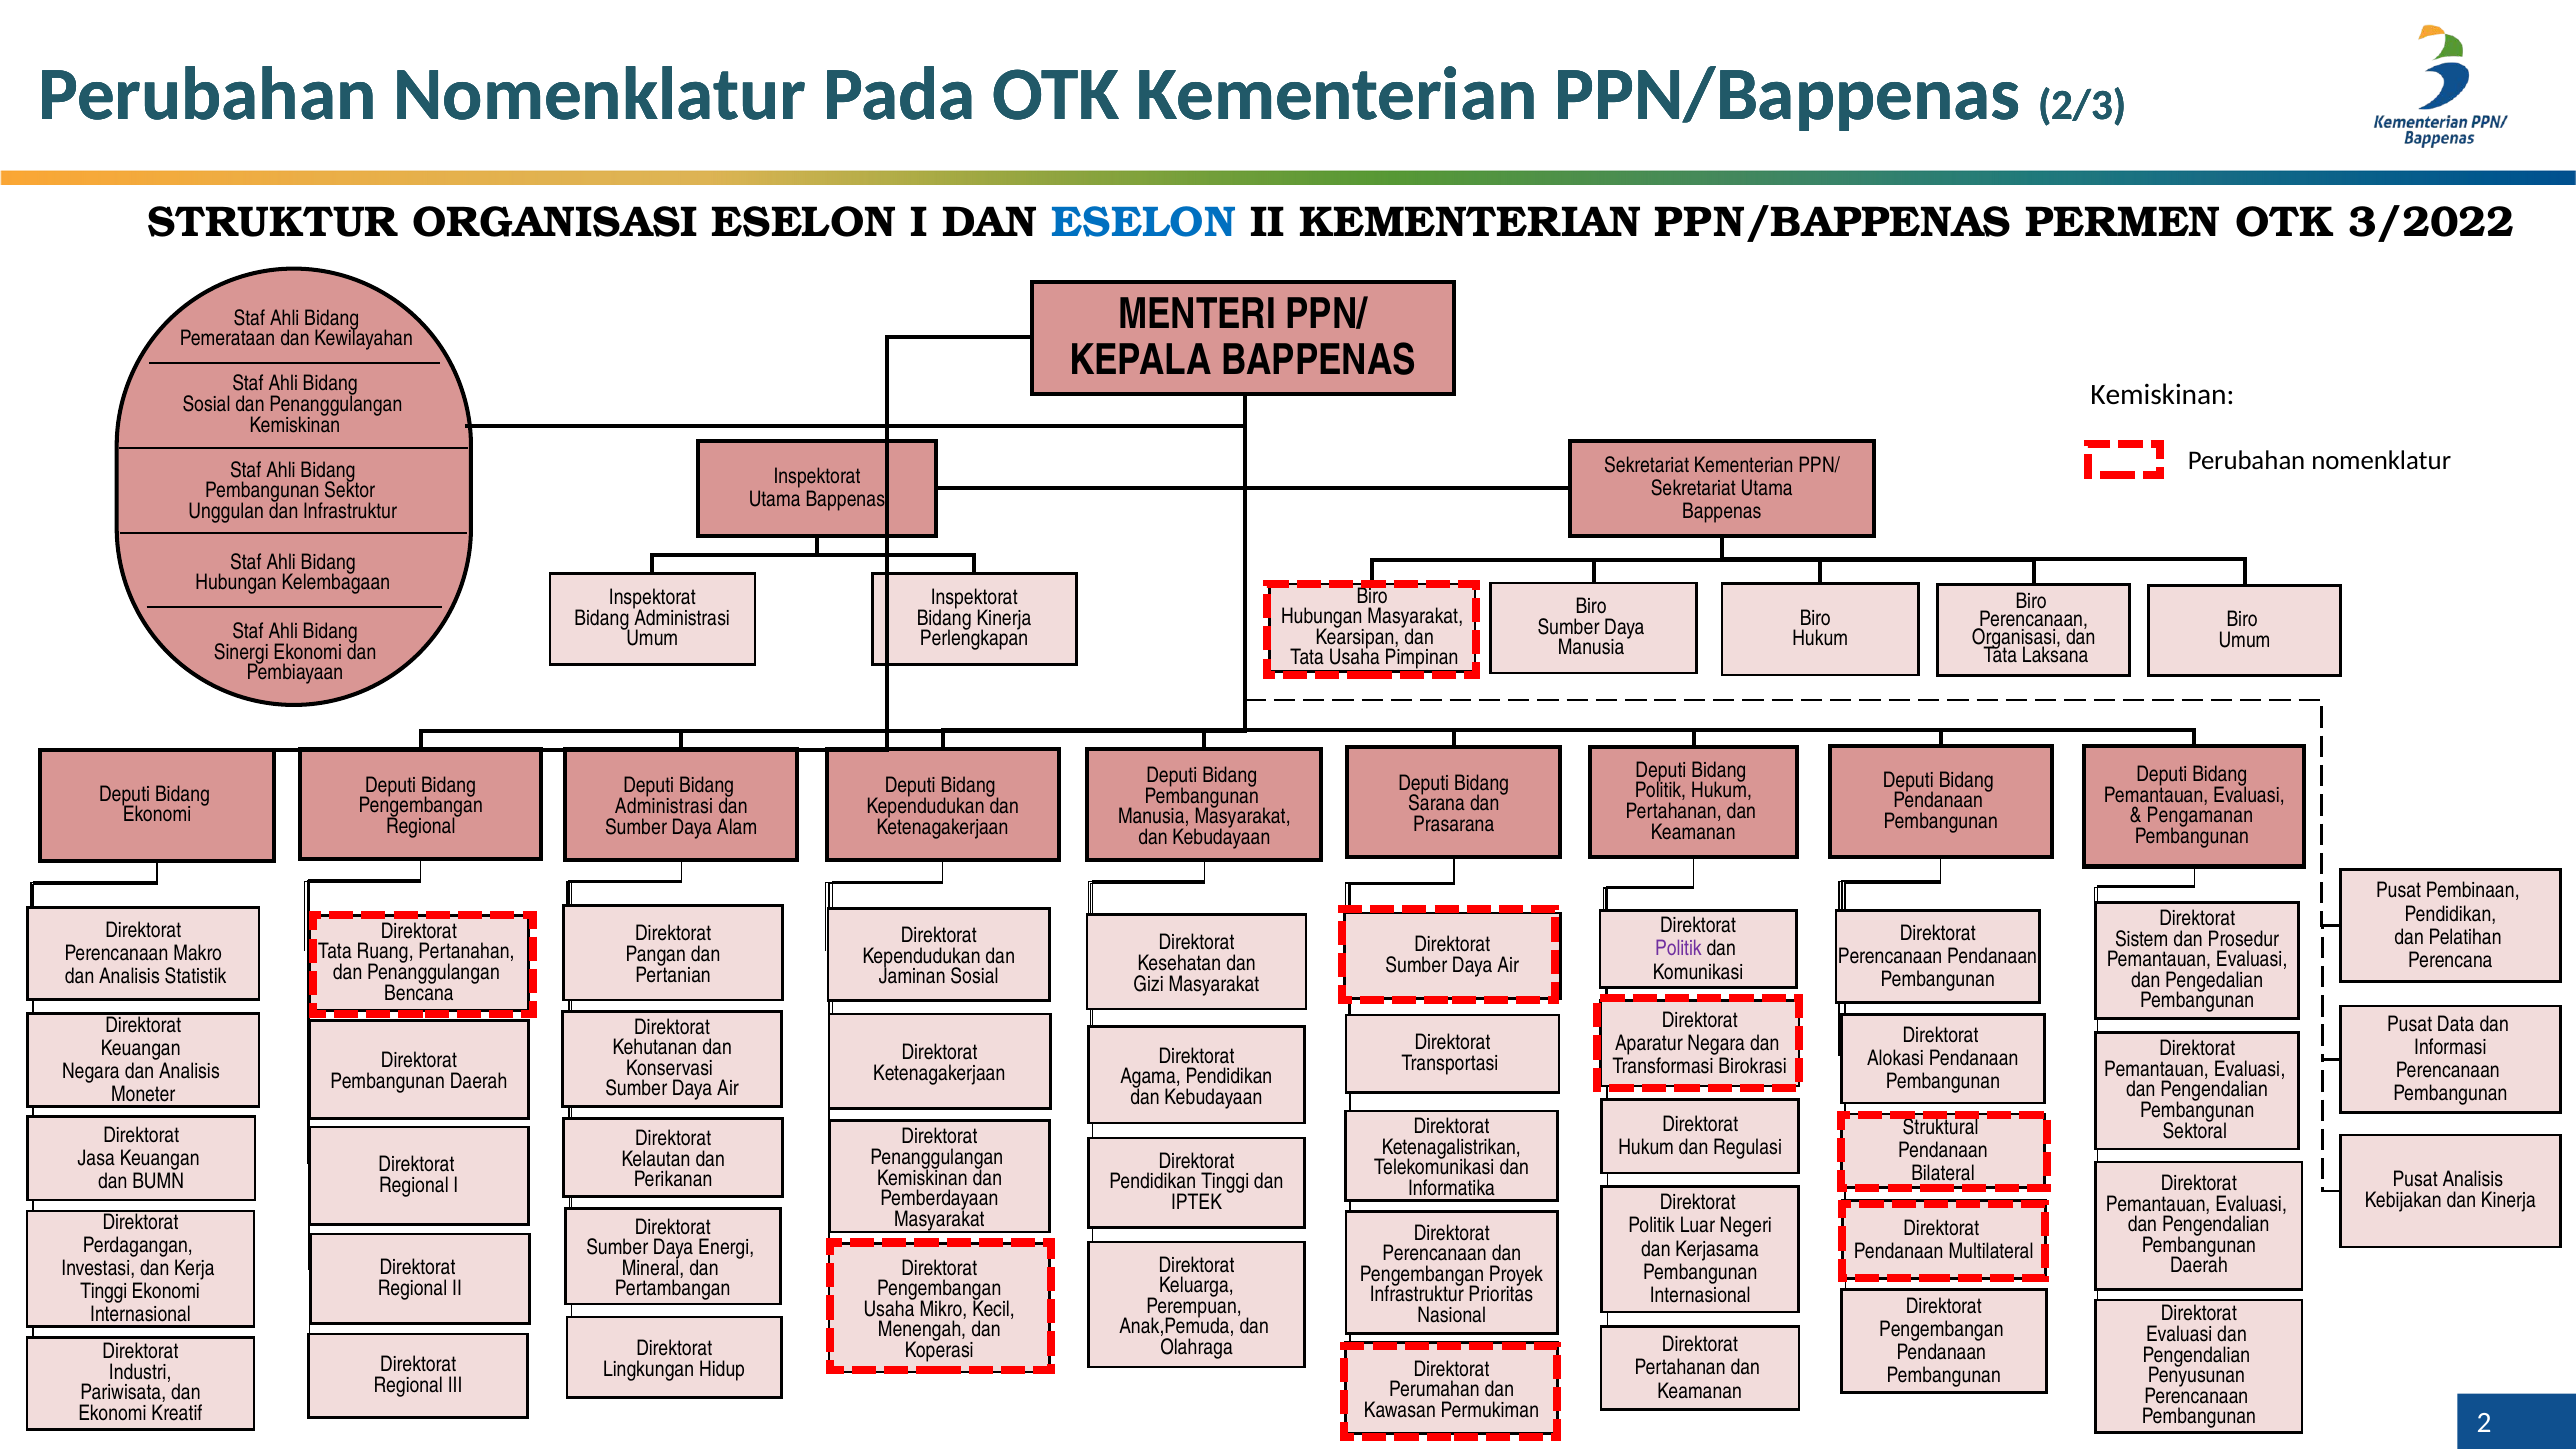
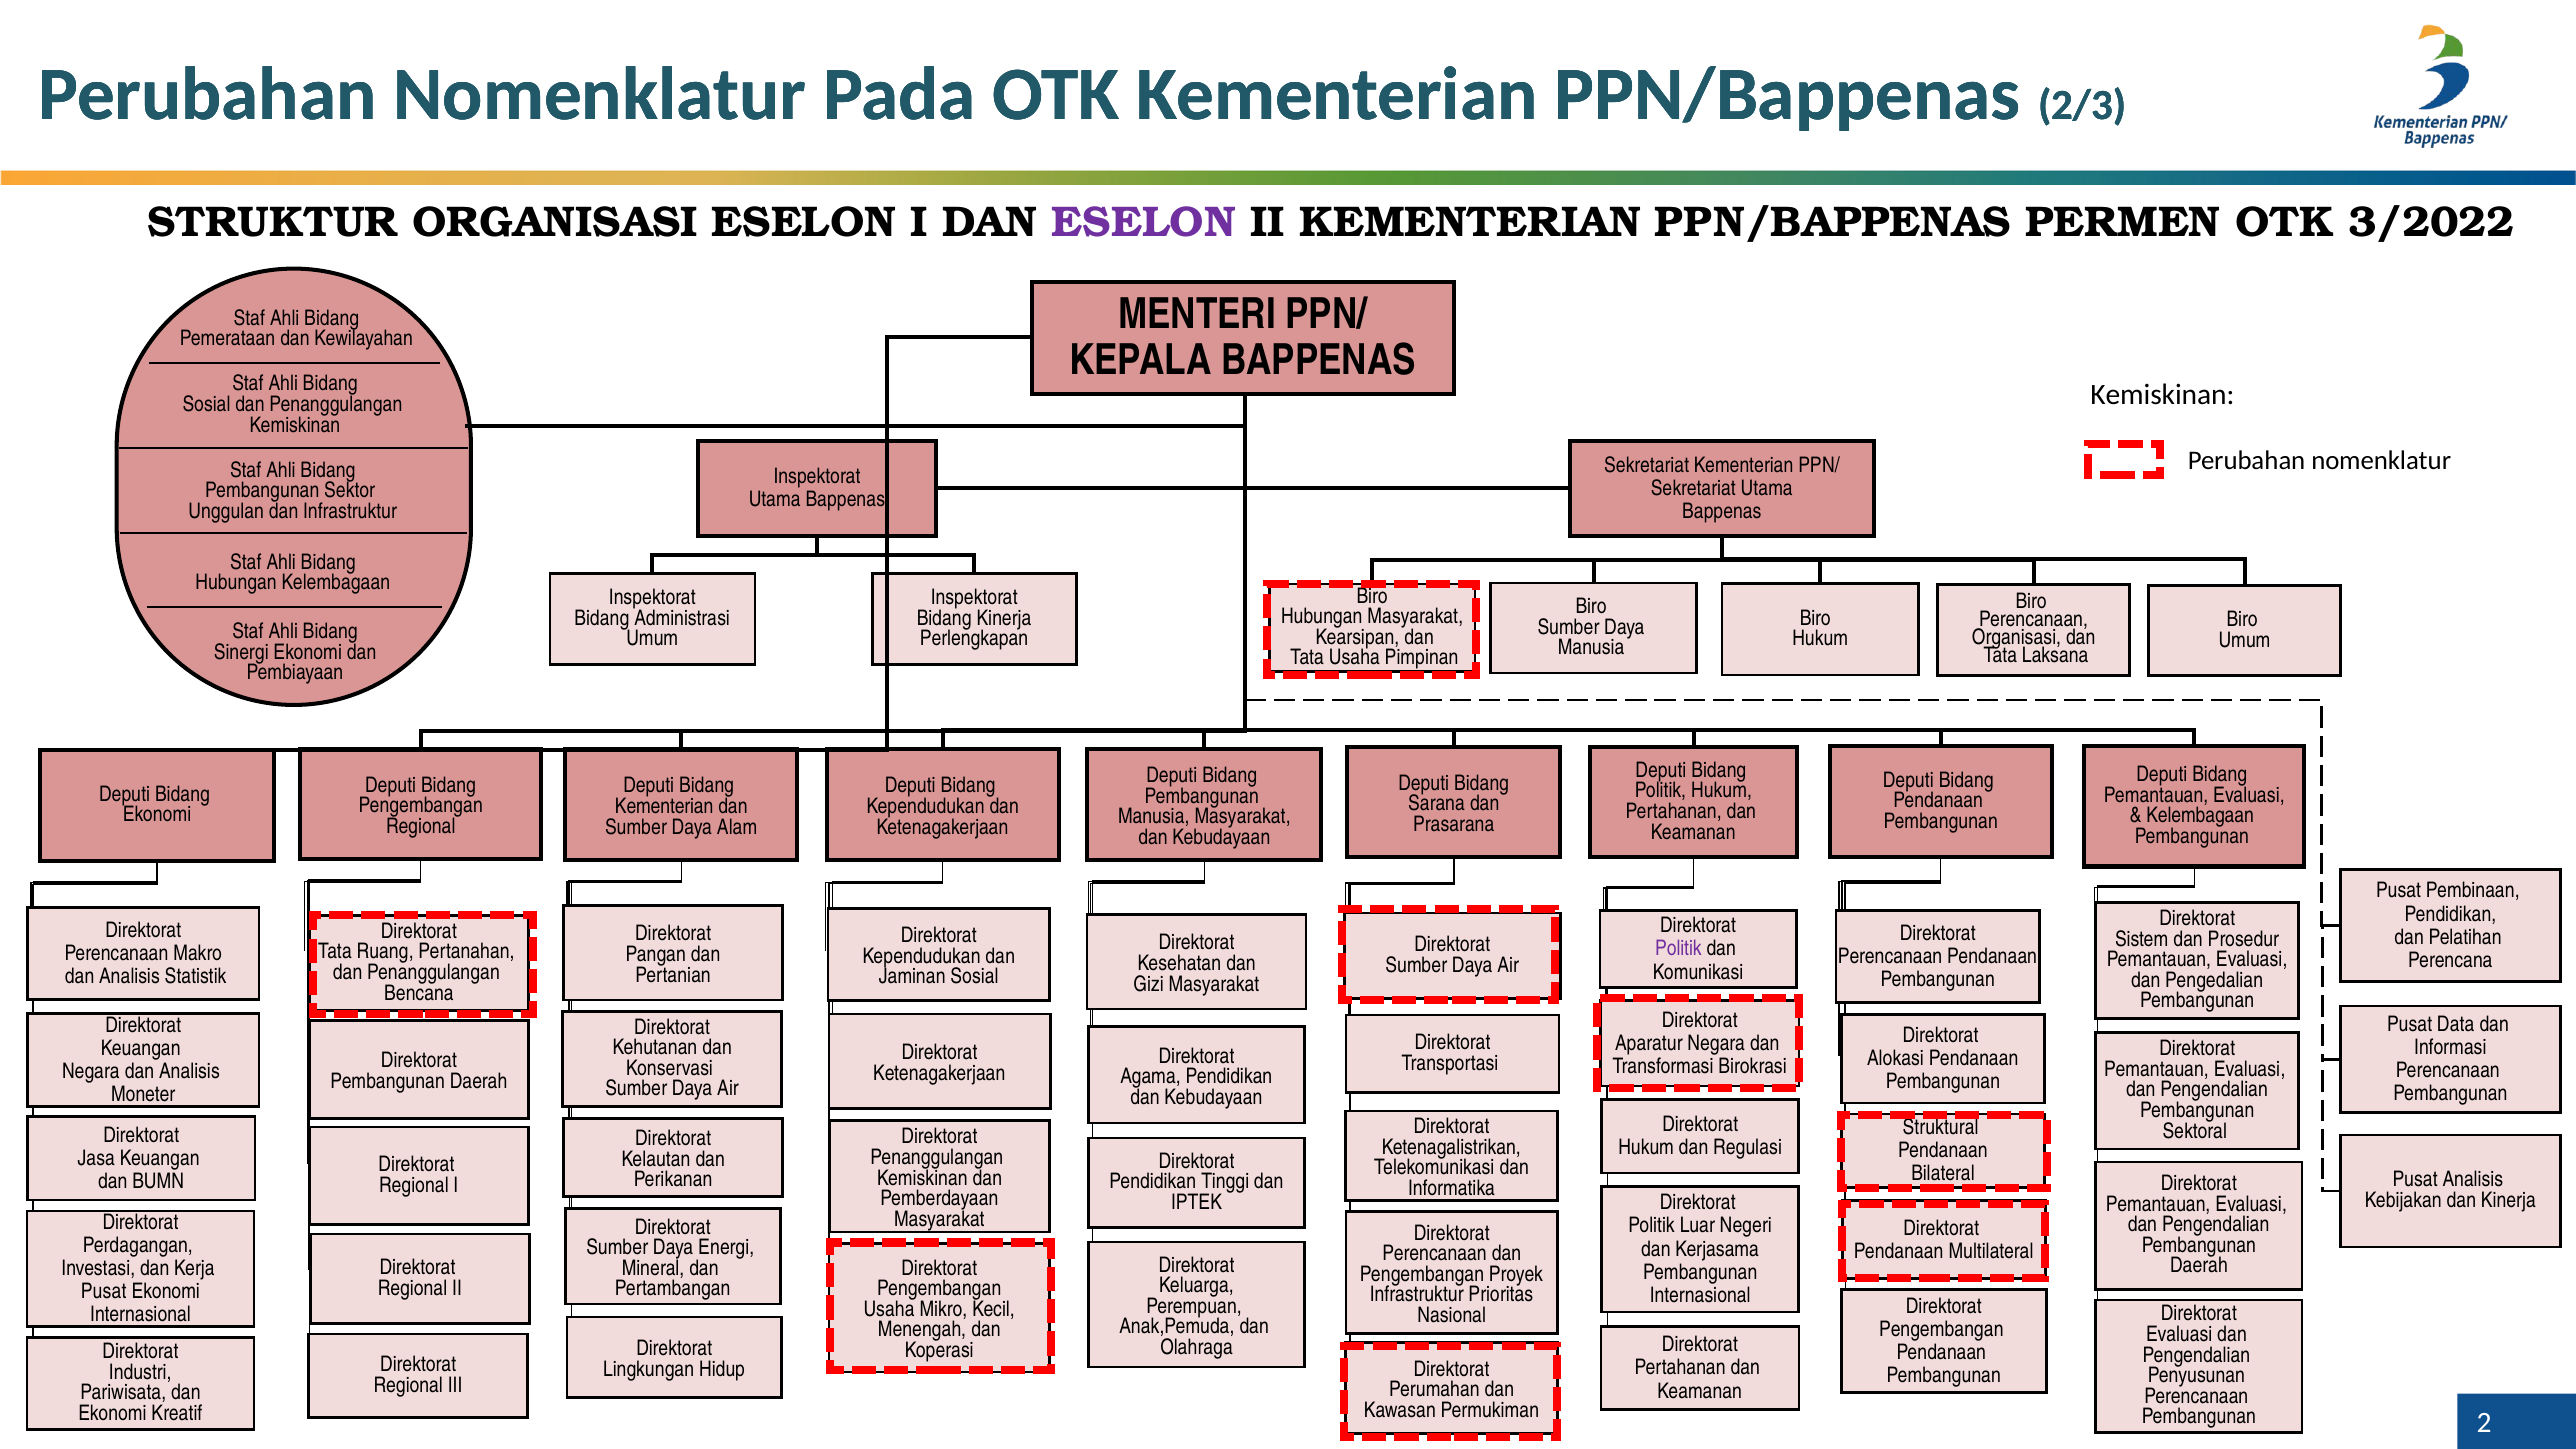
ESELON colour: blue -> purple (1144, 223)
Administrasi: Administrasi -> Kementerian (664, 806)
Pengamanan: Pengamanan -> Kelembagaan (2200, 816)
Tinggi: Tinggi -> Pusat (104, 1292)
